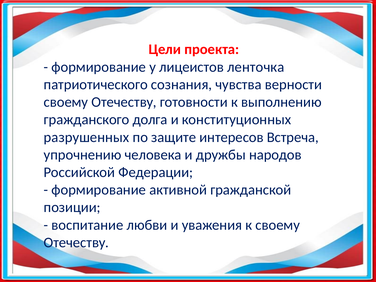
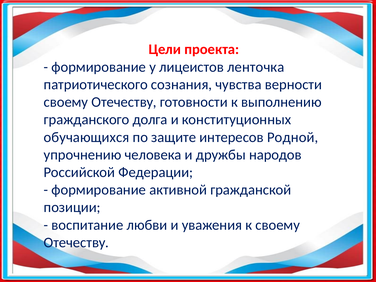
разрушенных: разрушенных -> обучающихся (86, 137)
Встреча: Встреча -> Родной (293, 137)
